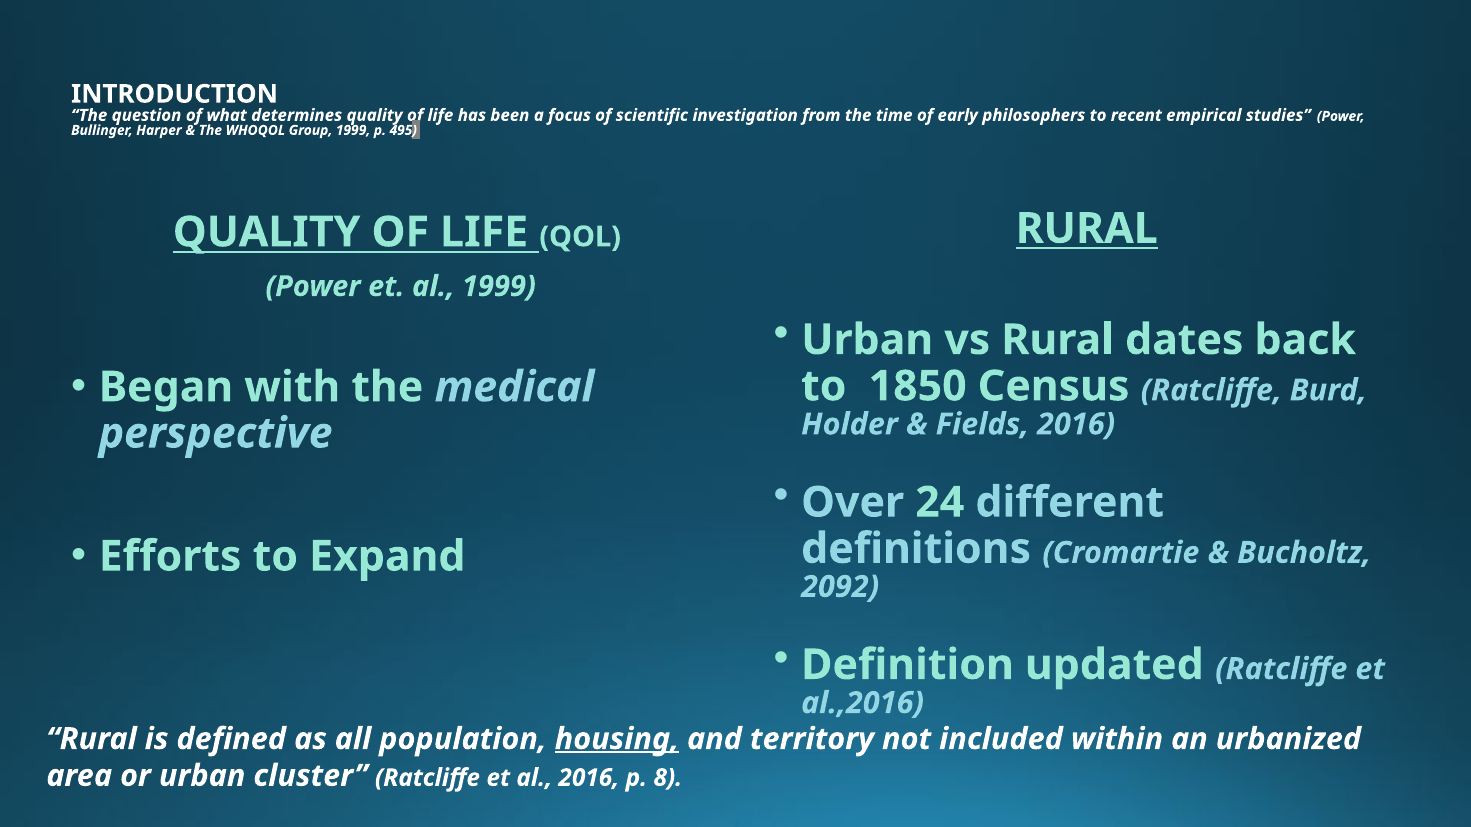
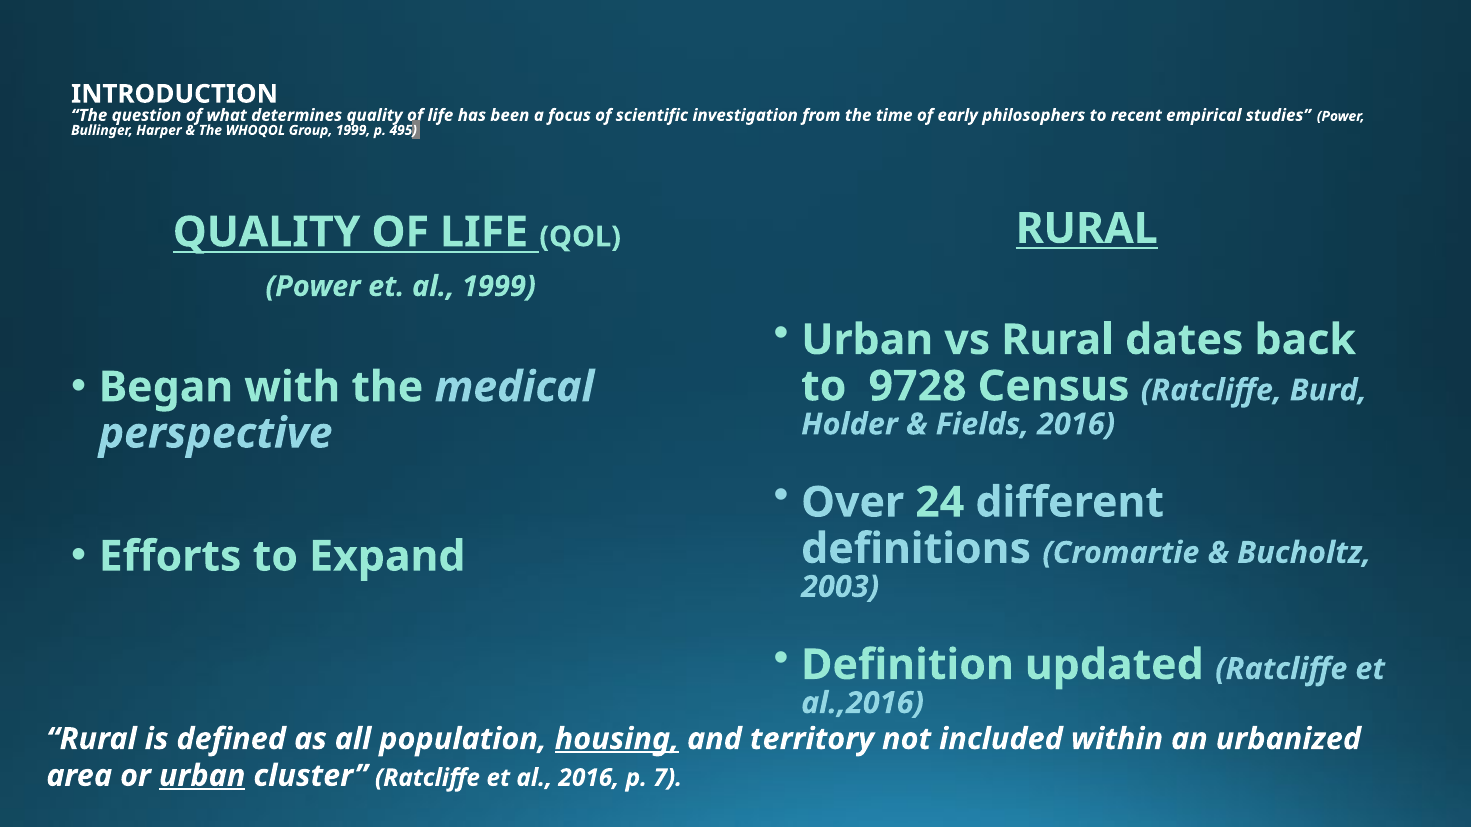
1850: 1850 -> 9728 (918, 386)
2092: 2092 -> 2003 (840, 587)
urban underline: none -> present (202, 776)
8: 8 -> 7 (668, 778)
